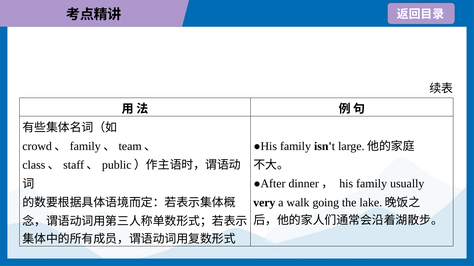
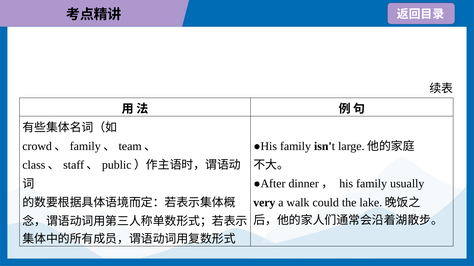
going: going -> could (326, 203)
